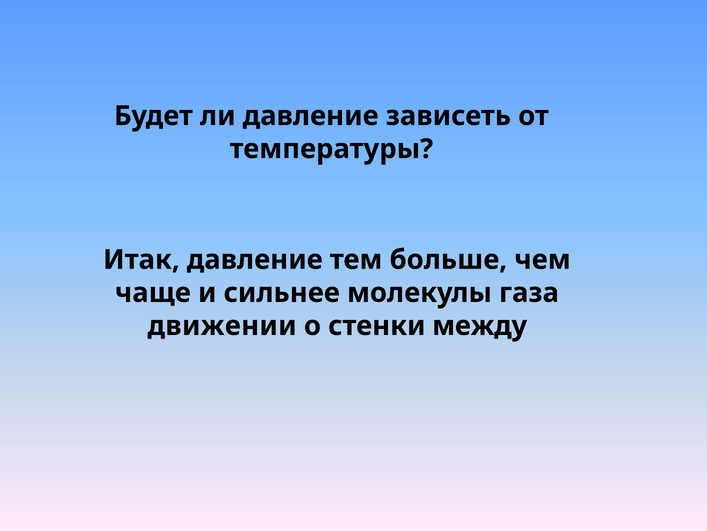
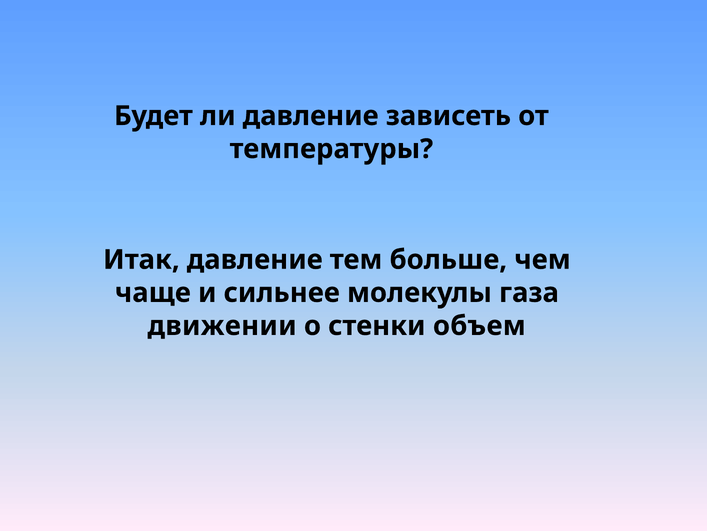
между: между -> объем (479, 325)
